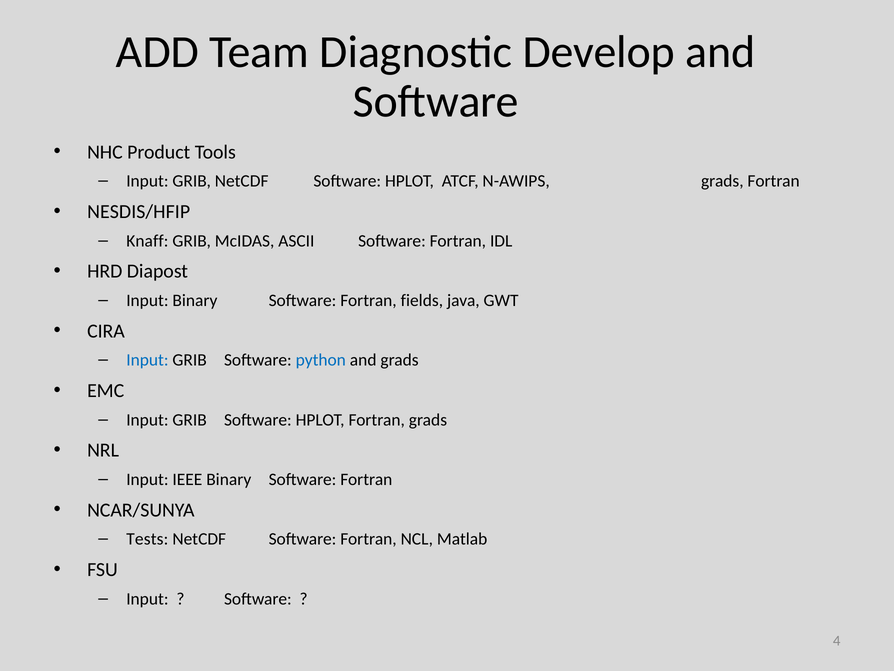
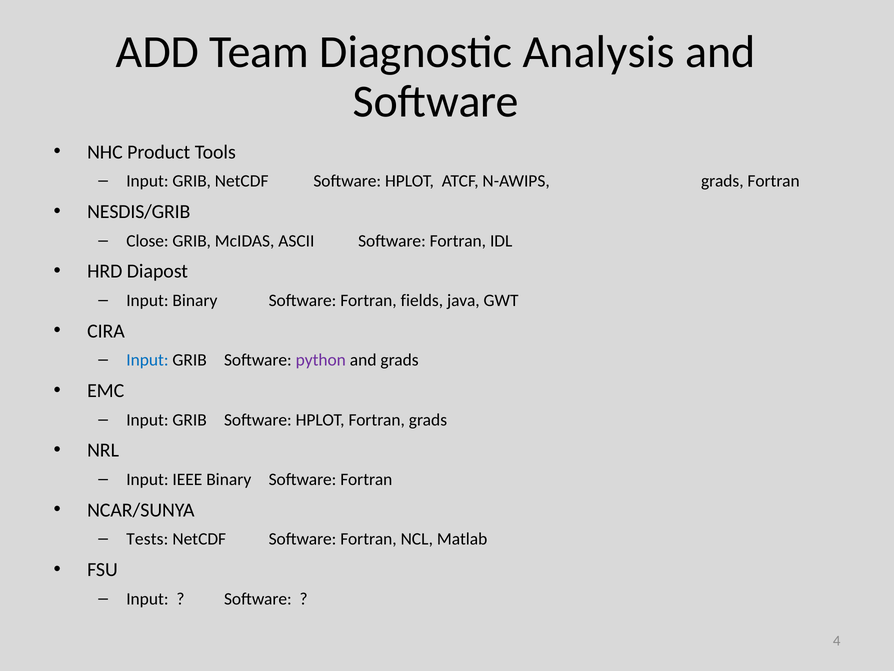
Develop: Develop -> Analysis (599, 52)
NESDIS/HFIP: NESDIS/HFIP -> NESDIS/GRIB (139, 211)
Knaff: Knaff -> Close (147, 241)
python colour: blue -> purple (321, 360)
